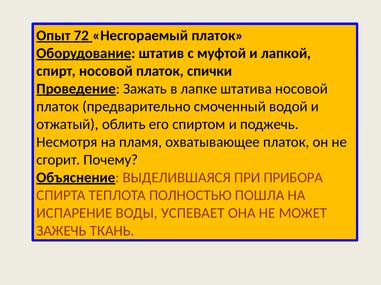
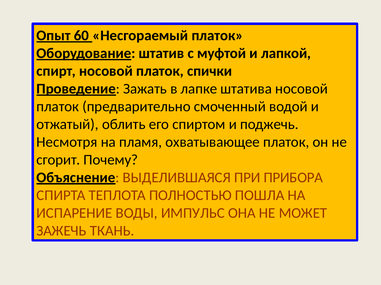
72: 72 -> 60 (81, 36)
УСПЕВАЕТ: УСПЕВАЕТ -> ИМПУЛЬС (193, 213)
